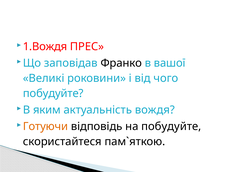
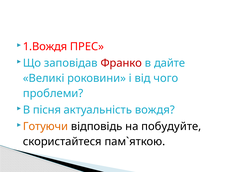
Франко colour: black -> red (121, 63)
вашої: вашої -> дайте (170, 63)
побудуйте: побудуйте -> проблеми (53, 94)
яким: яким -> пісня (47, 110)
